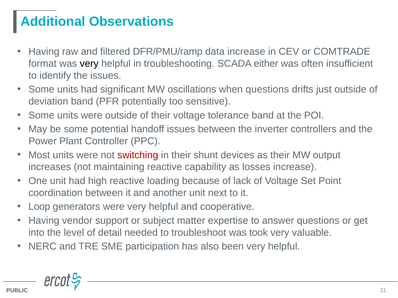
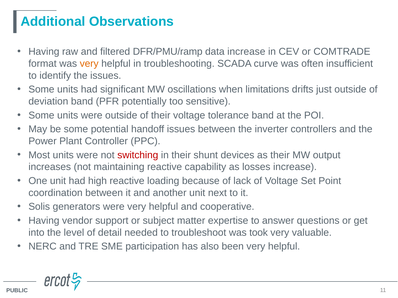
very colour: black -> orange (89, 64)
either: either -> curve (266, 64)
when questions: questions -> limitations (267, 90)
Loop: Loop -> Solis (39, 207)
